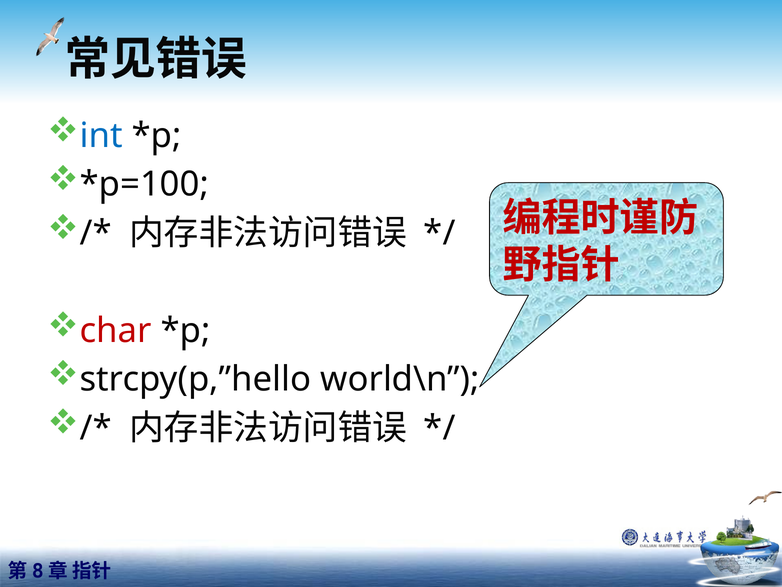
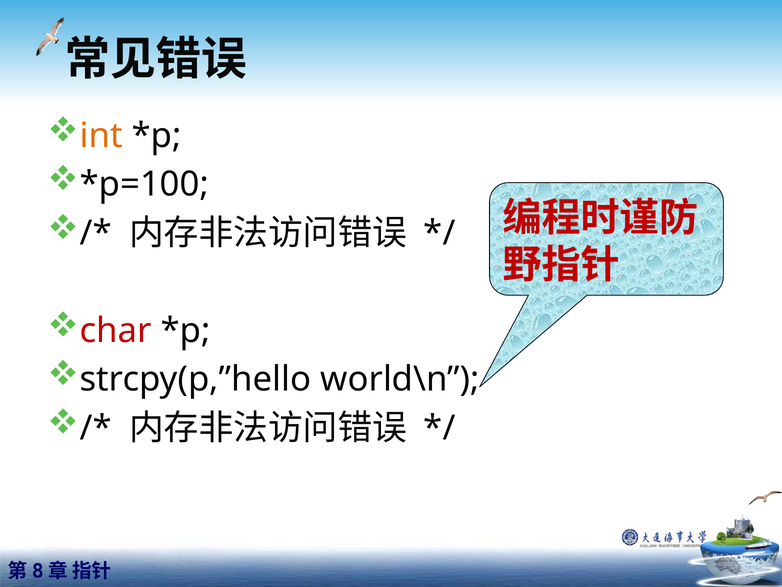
int colour: blue -> orange (101, 136)
